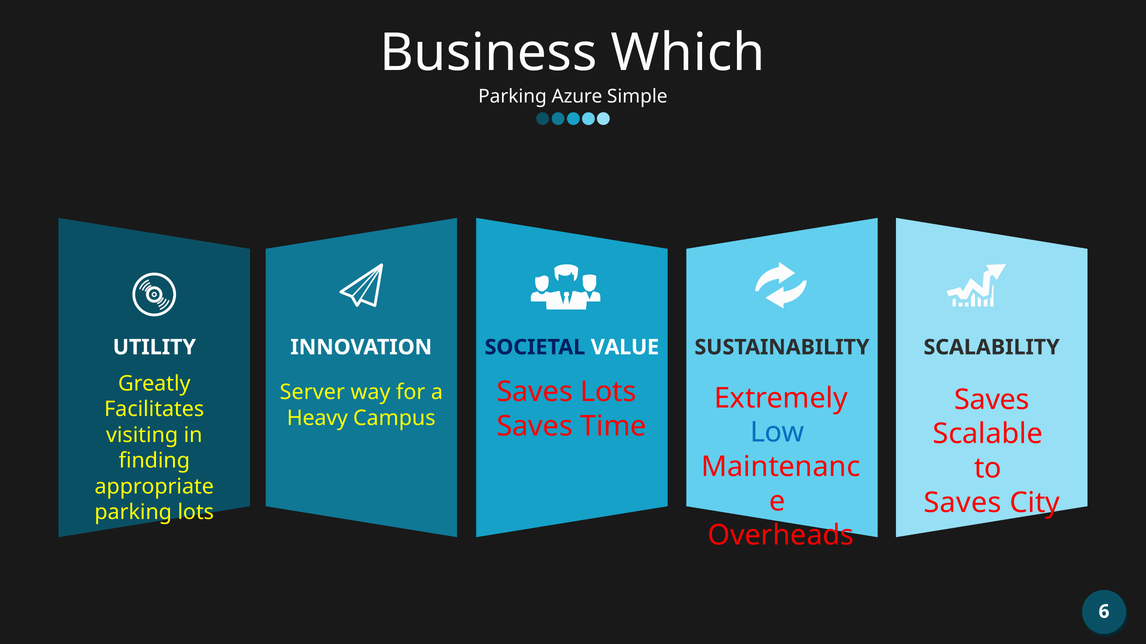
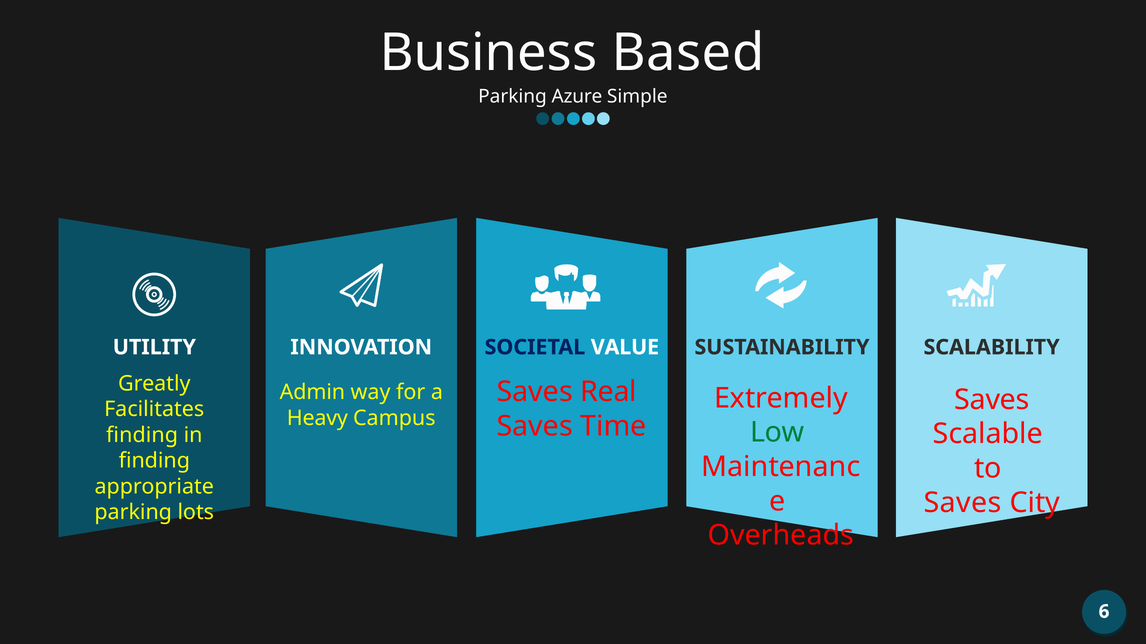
Which: Which -> Based (688, 53)
Saves Lots: Lots -> Real (608, 392)
Server: Server -> Admin (312, 393)
Low colour: blue -> green (777, 433)
visiting: visiting -> finding (142, 435)
